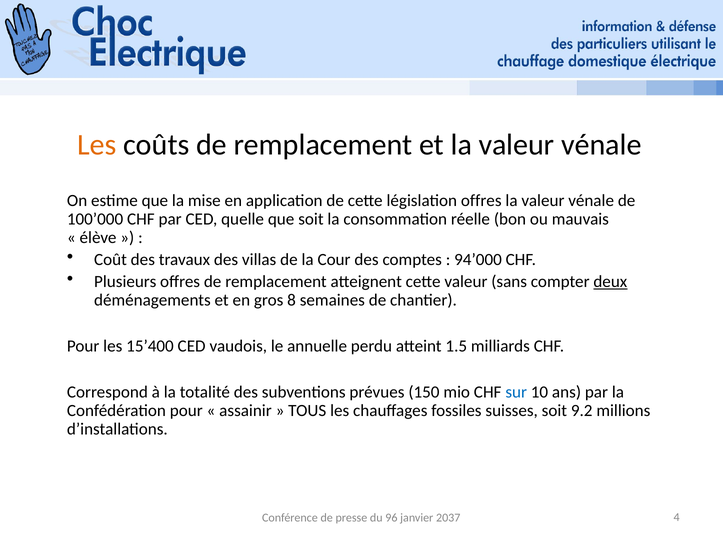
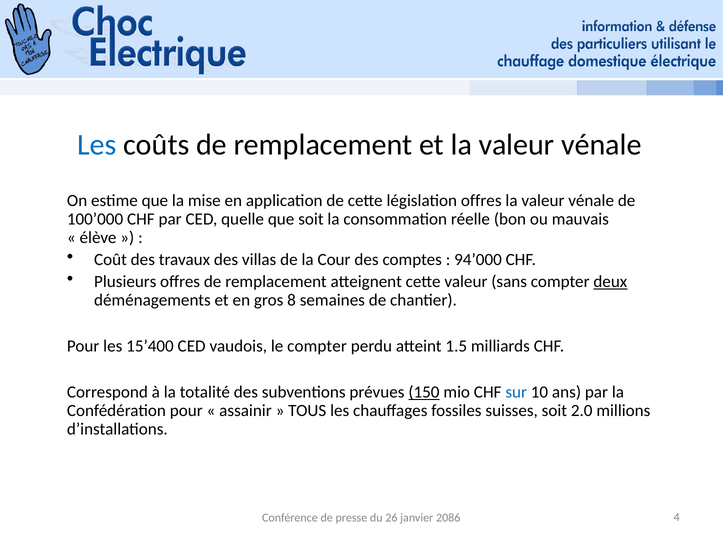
Les colour: orange -> blue (97, 145)
le annuelle: annuelle -> compter (317, 346)
150 underline: none -> present (424, 392)
9.2: 9.2 -> 2.0 (582, 411)
96: 96 -> 26 (391, 518)
2037: 2037 -> 2086 (448, 518)
